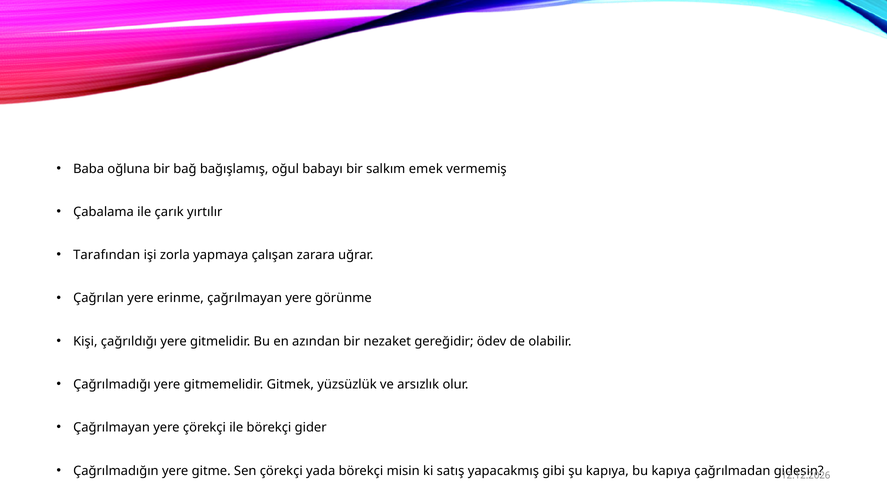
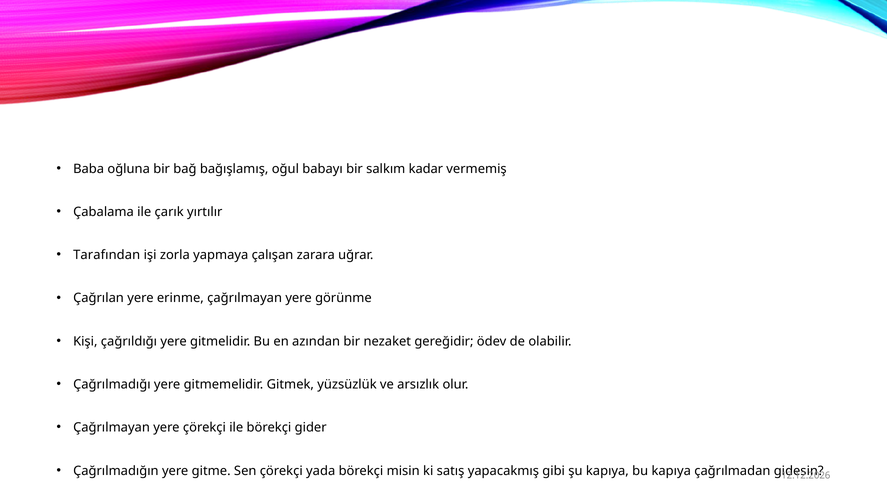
emek: emek -> kadar (426, 169)
